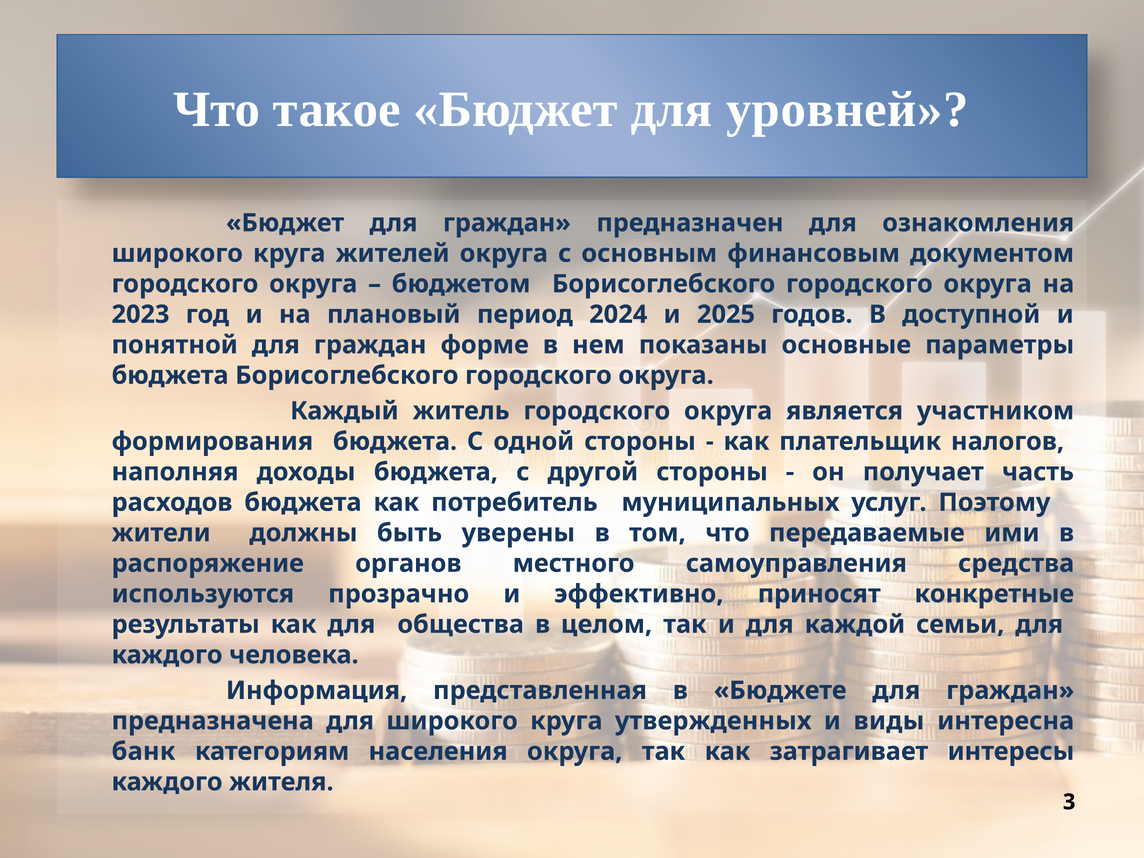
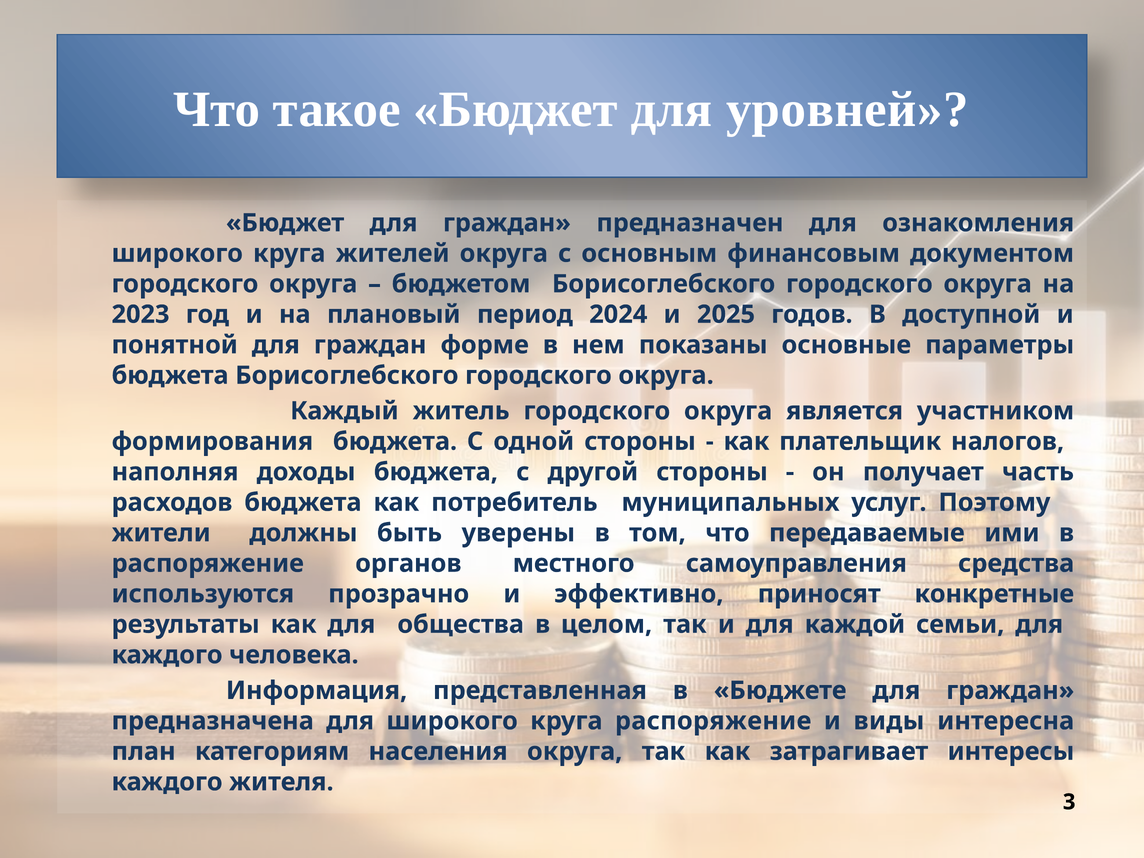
круга утвержденных: утвержденных -> распоряжение (713, 721)
банк: банк -> план (144, 751)
